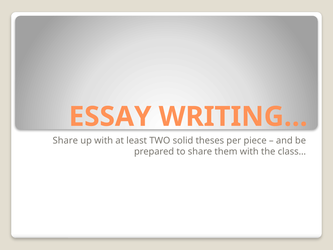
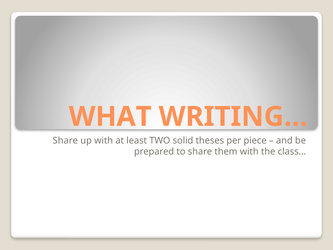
ESSAY: ESSAY -> WHAT (110, 117)
